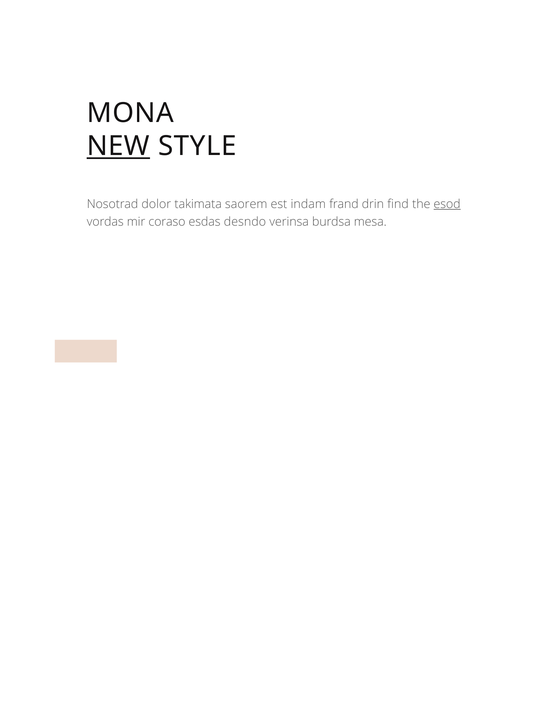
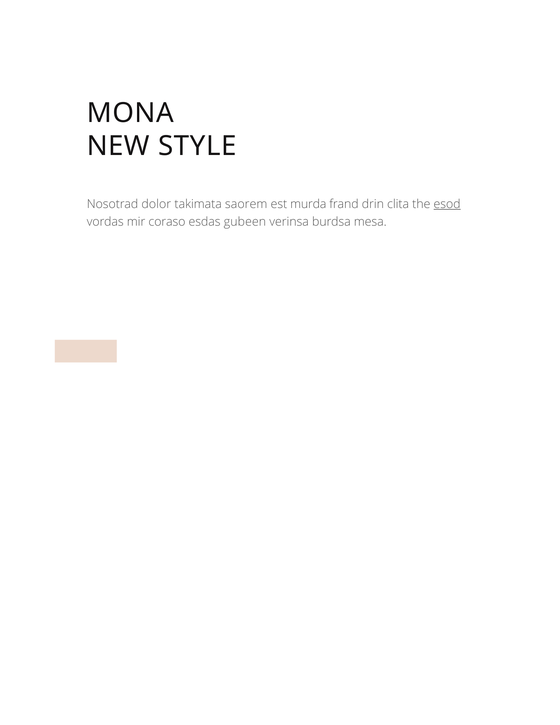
NEW underline: present -> none (118, 146)
indam: indam -> murda (308, 204)
find: find -> clita (398, 204)
desndo: desndo -> gubeen (245, 222)
